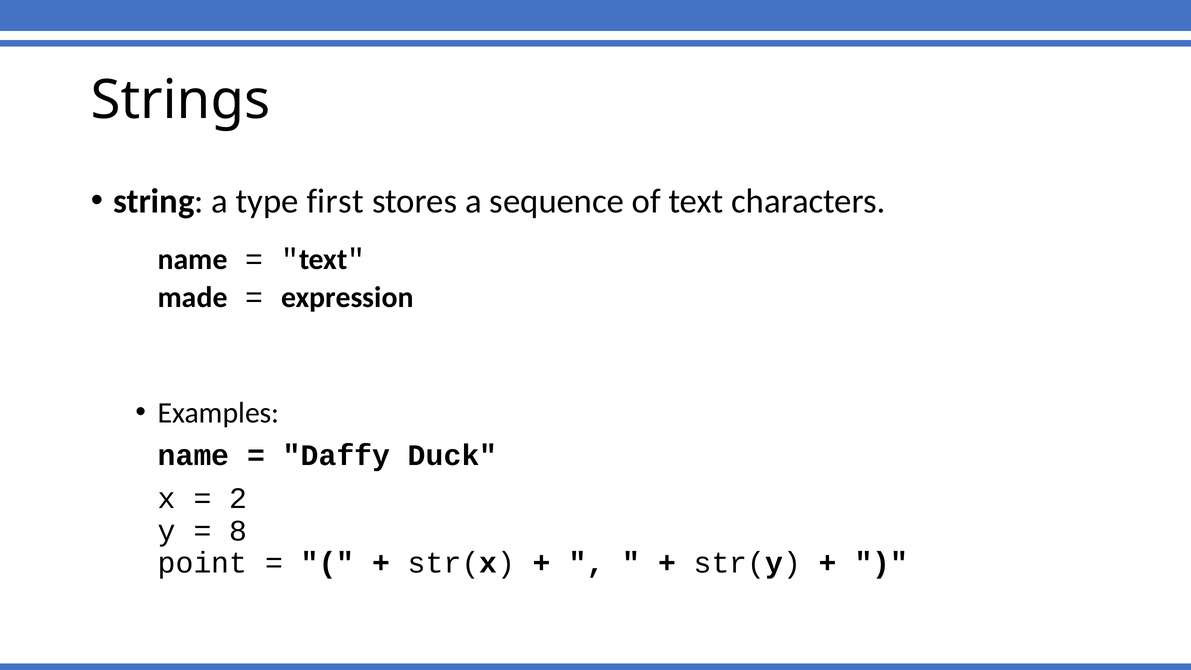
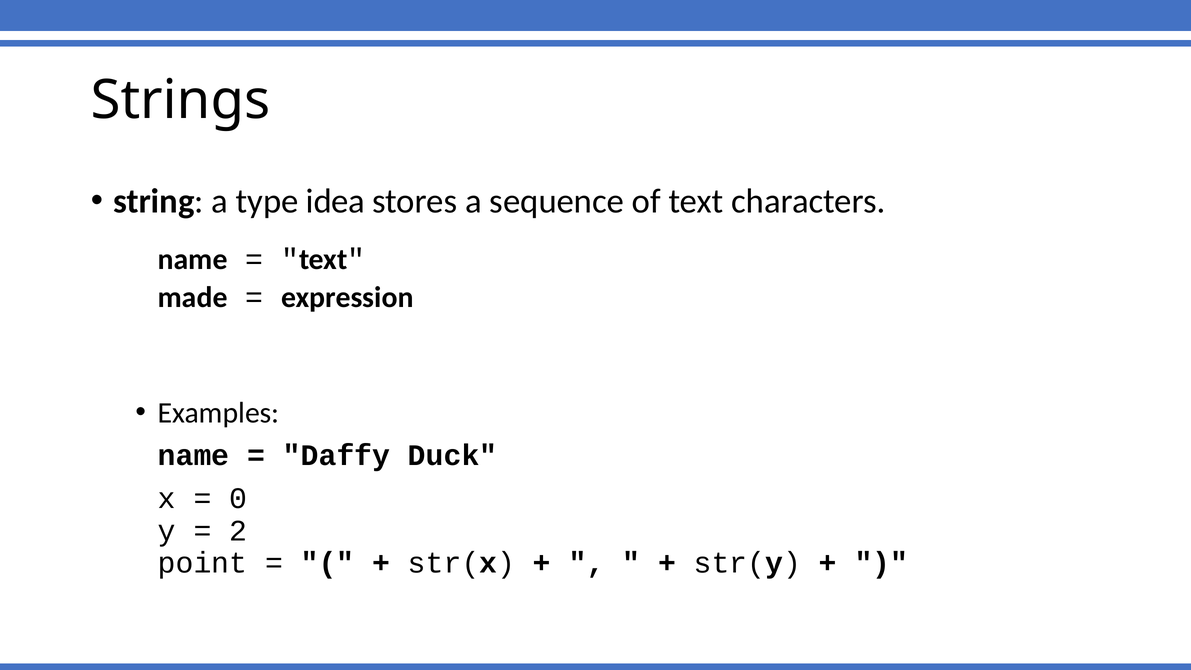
first: first -> idea (335, 201)
2: 2 -> 0 (238, 499)
8: 8 -> 2 (238, 531)
